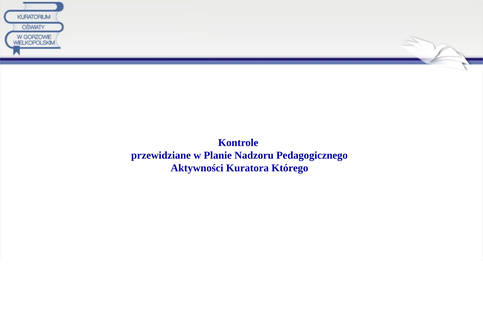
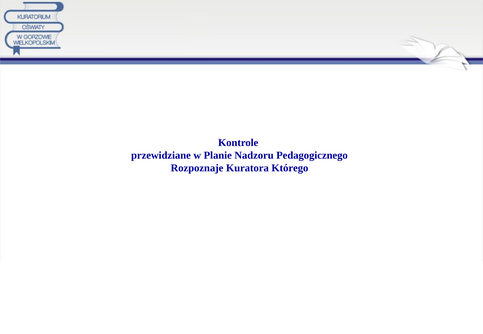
Aktywności: Aktywności -> Rozpoznaje (197, 168)
